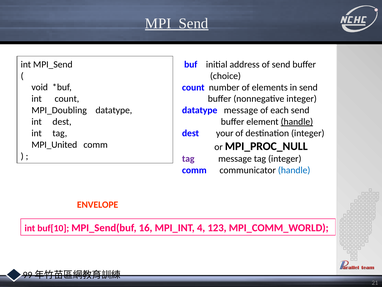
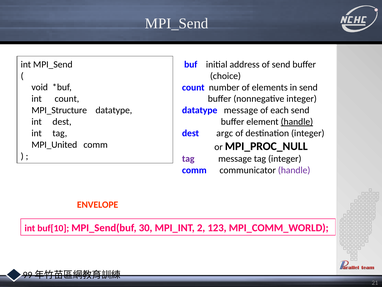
MPI_Send underline: present -> none (177, 23)
MPI_Doubling: MPI_Doubling -> MPI_Structure (59, 110)
your: your -> argc (225, 133)
handle colour: blue -> purple (294, 170)
16: 16 -> 30 (146, 227)
4: 4 -> 2 (201, 227)
